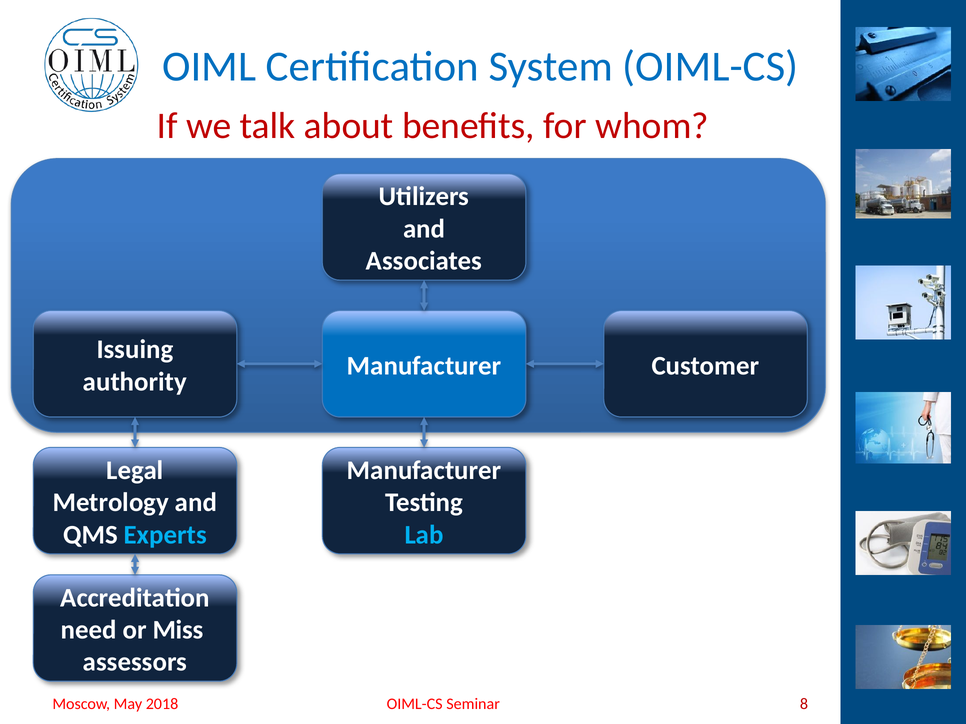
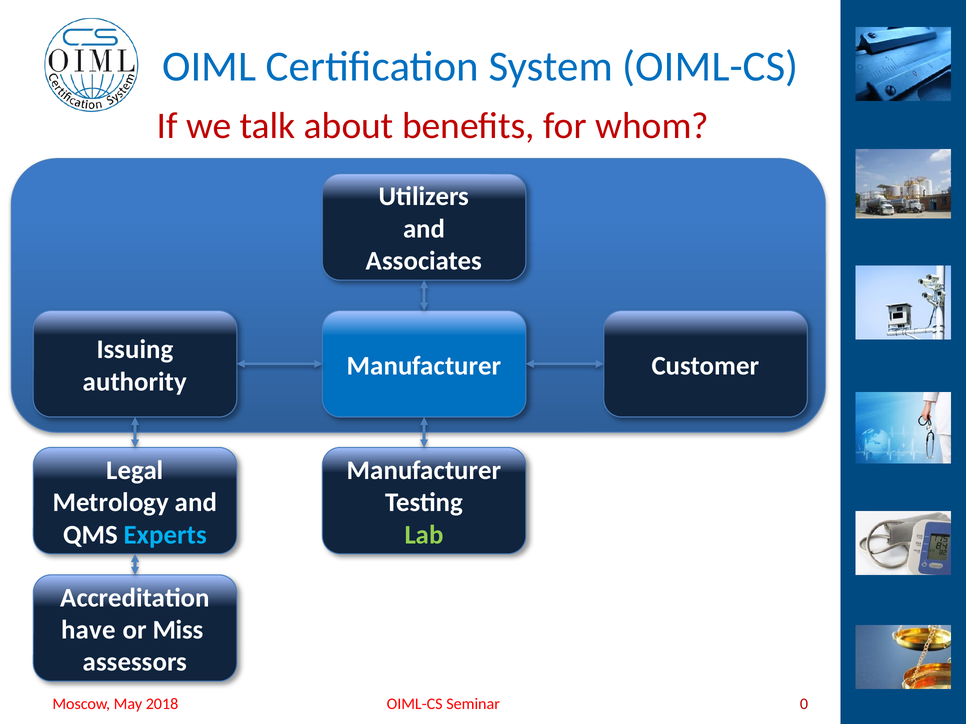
Lab colour: light blue -> light green (424, 535)
need: need -> have (88, 630)
8: 8 -> 0 (804, 704)
